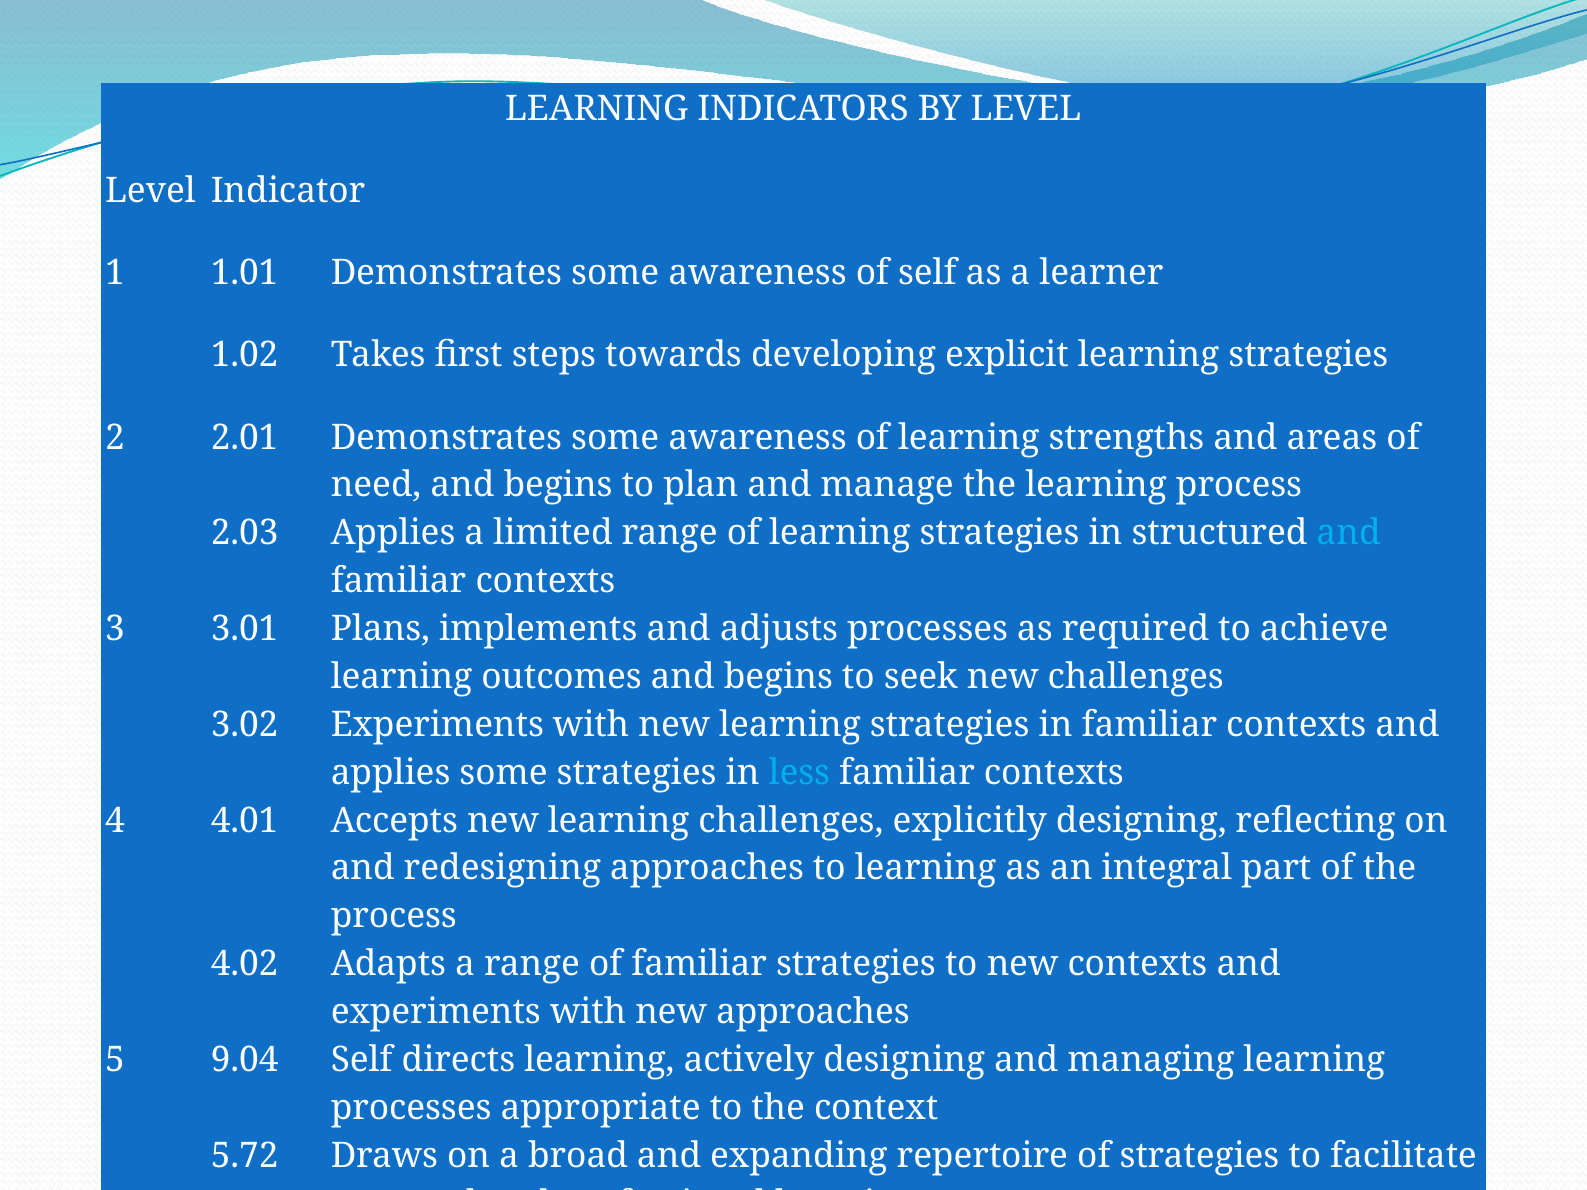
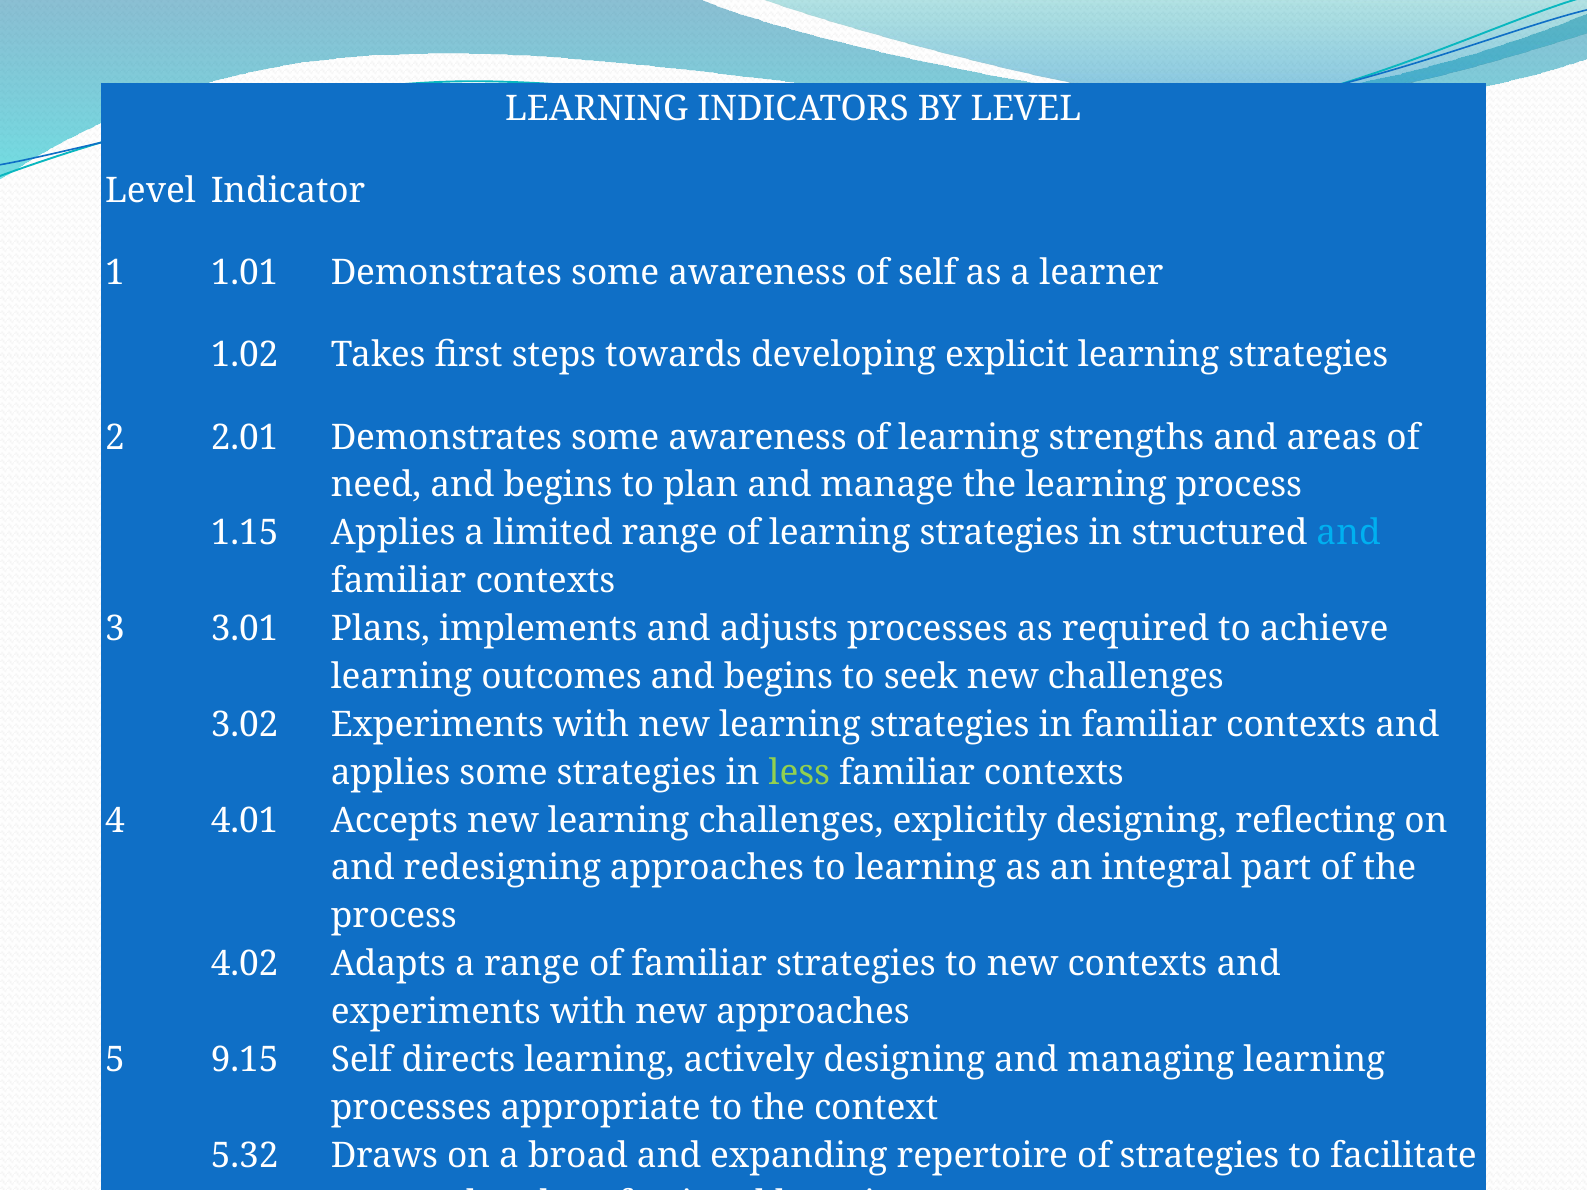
2.03: 2.03 -> 1.15 (245, 533)
less colour: light blue -> light green (799, 773)
9.04: 9.04 -> 9.15 (245, 1060)
5.72: 5.72 -> 5.32 (245, 1156)
